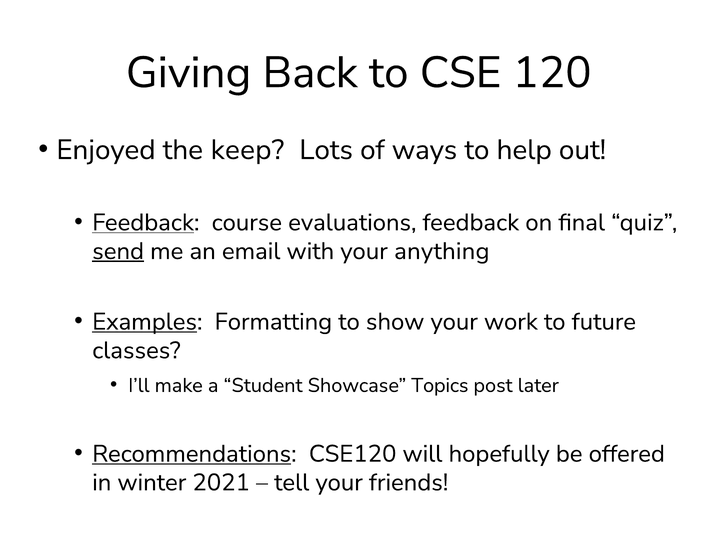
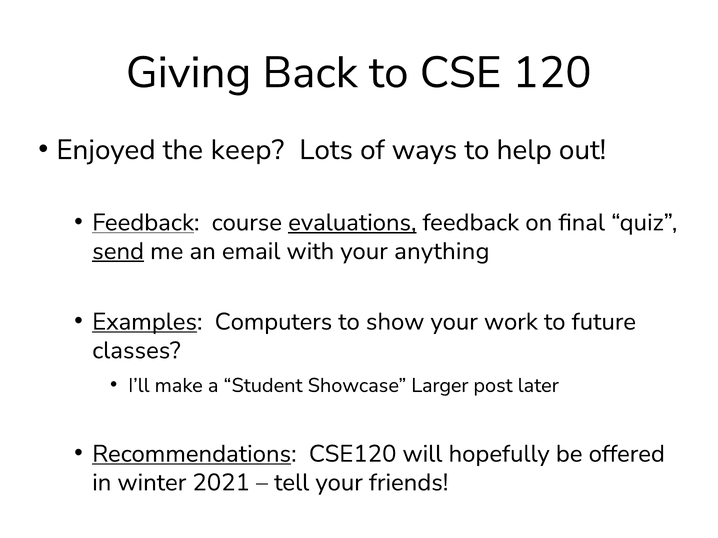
evaluations underline: none -> present (352, 223)
Formatting: Formatting -> Computers (273, 322)
Topics: Topics -> Larger (440, 386)
